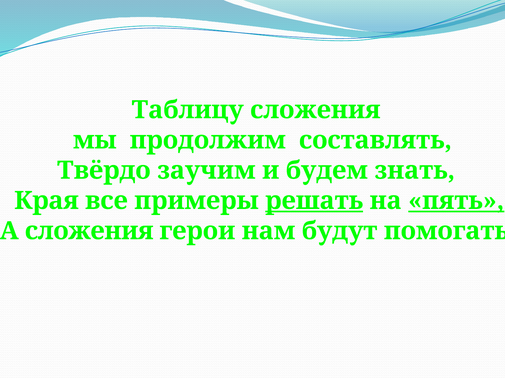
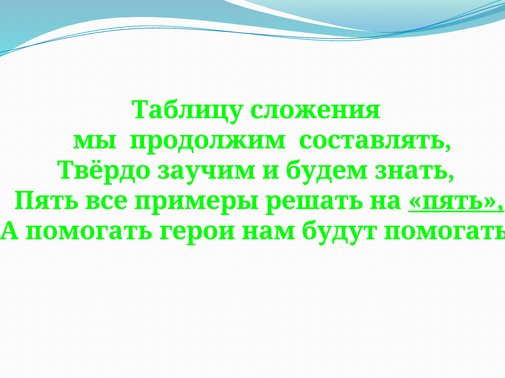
Края: Края -> Пять (46, 201)
решать underline: present -> none (314, 201)
А сложения: сложения -> помогать (89, 231)
